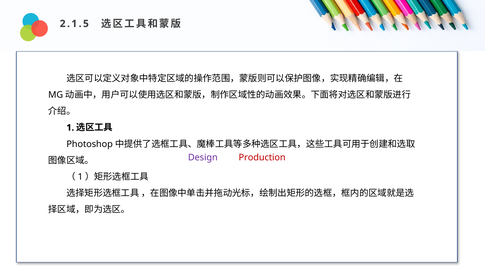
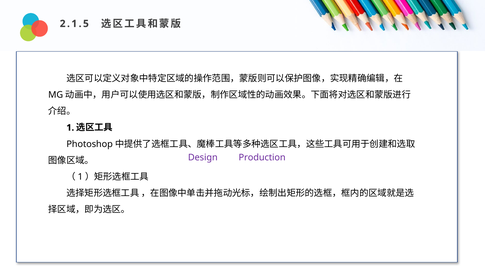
Production colour: red -> purple (262, 157)
